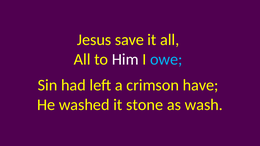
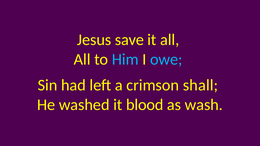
Him colour: white -> light blue (125, 59)
have: have -> shall (200, 85)
stone: stone -> blood (145, 105)
